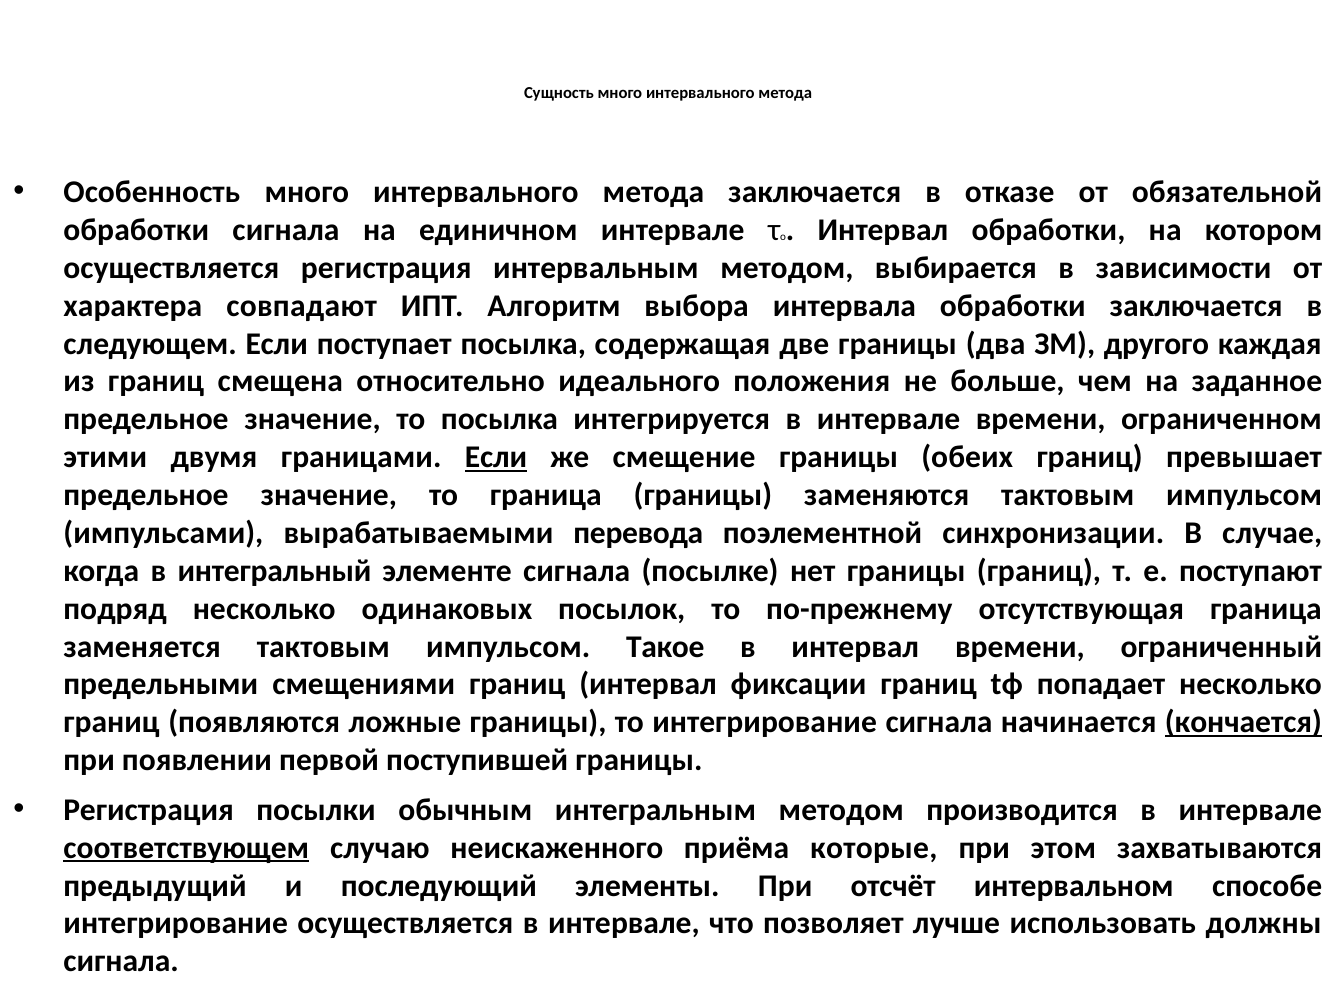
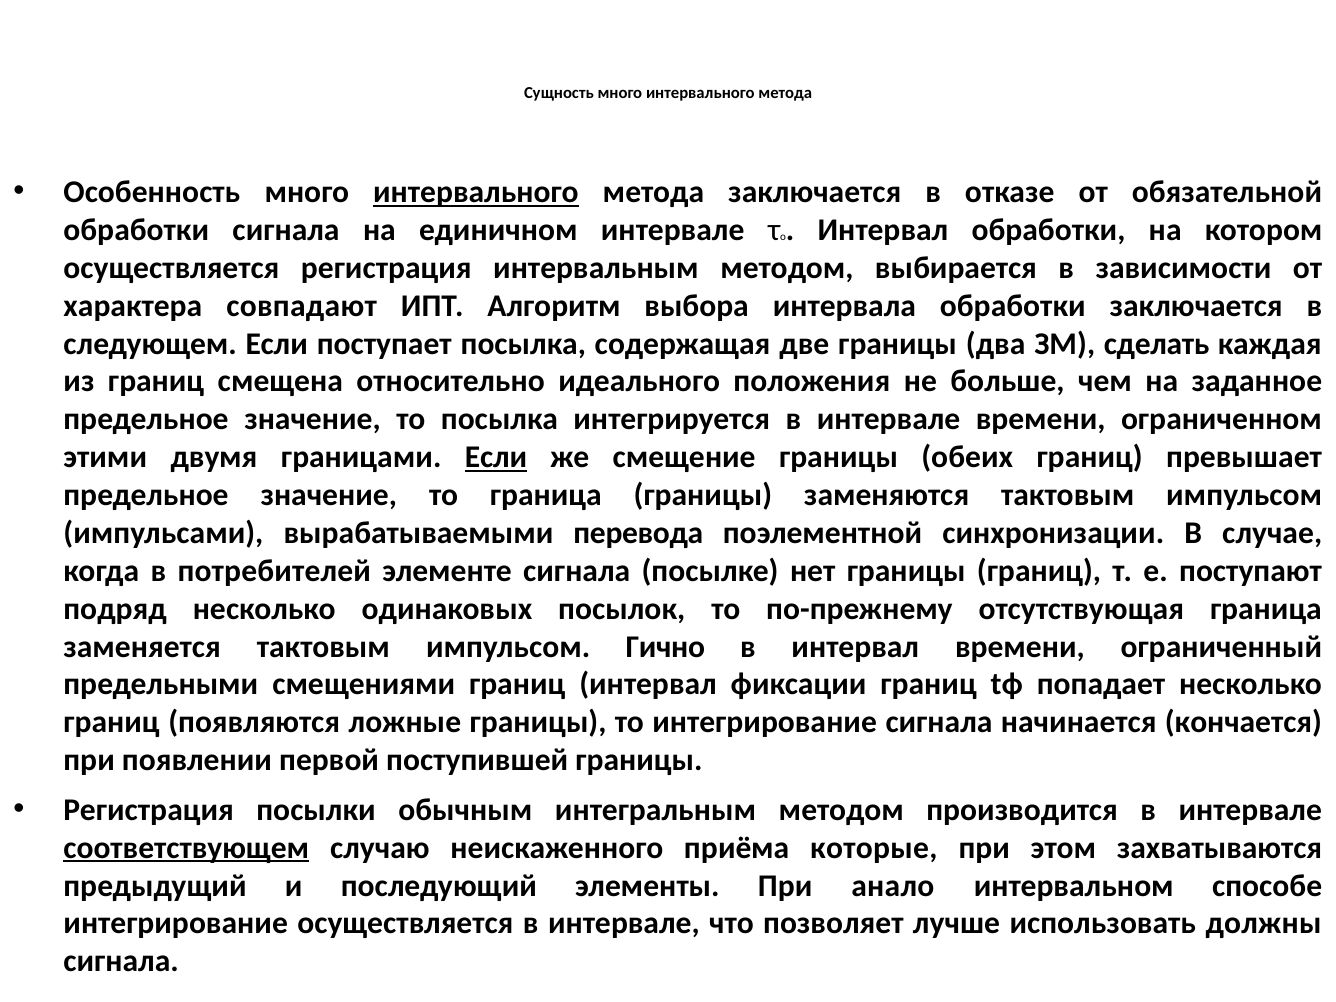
интервального underline: none -> present (476, 192)
другого: другого -> сделать (1157, 344)
интегральный: интегральный -> потребителей (274, 571)
Такое: Такое -> Гично (665, 647)
кончается underline: present -> none (1243, 722)
отсчёт: отсчёт -> анало (893, 886)
